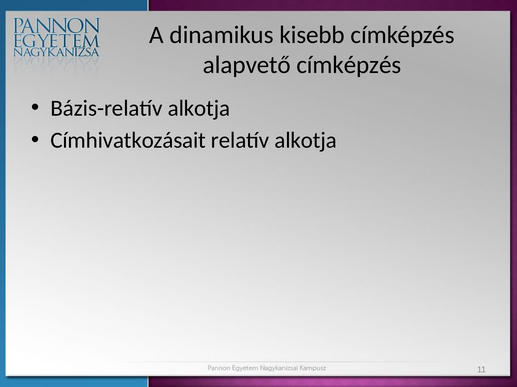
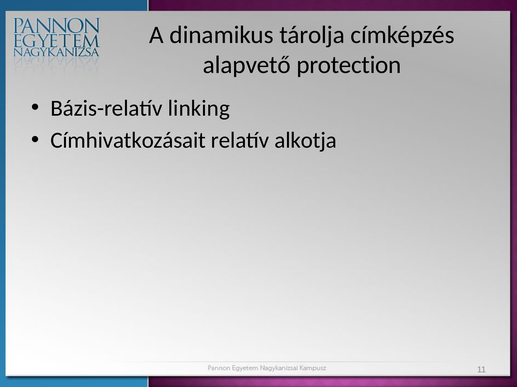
kisebb: kisebb -> tárolja (312, 35)
alapvető címképzés: címképzés -> protection (349, 65)
Bázis-relatív alkotja: alkotja -> linking (199, 108)
